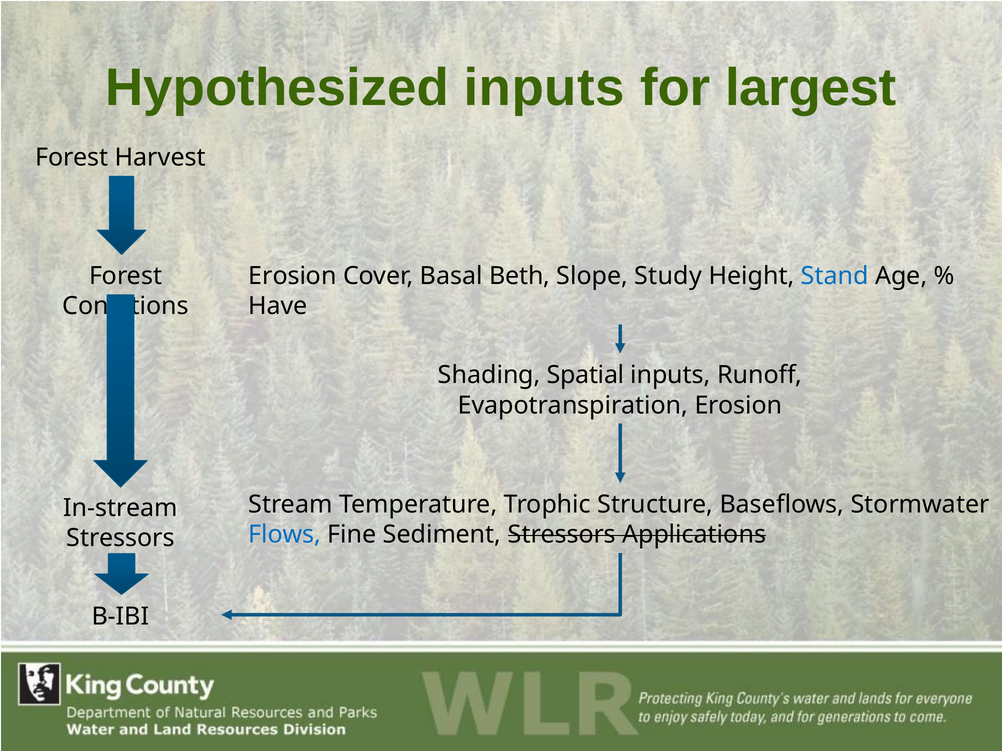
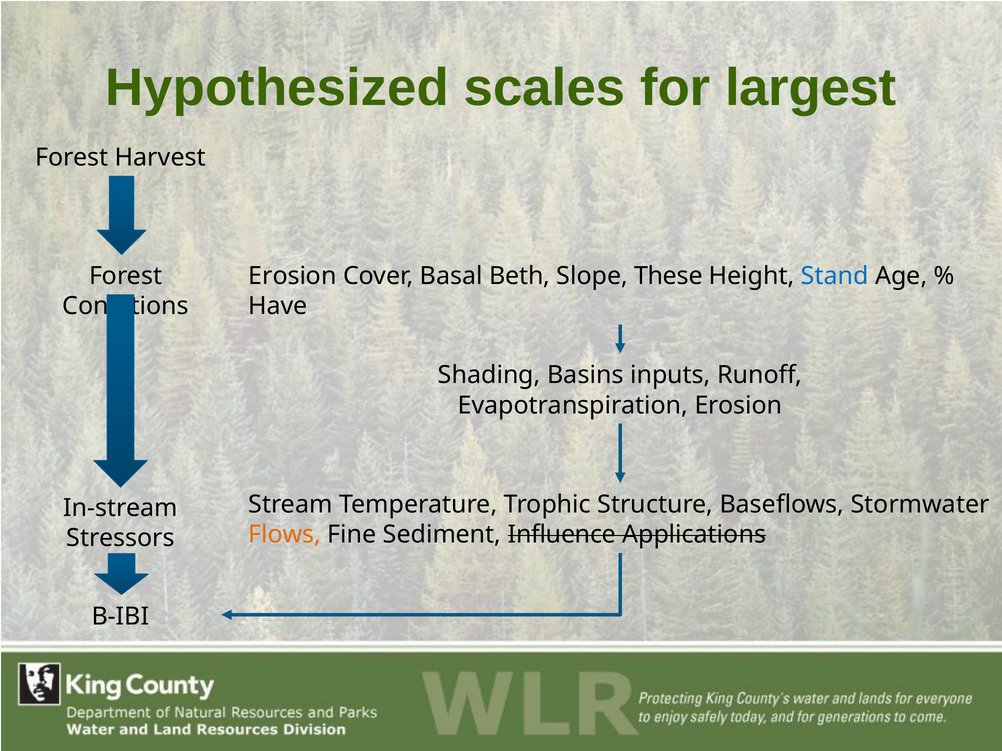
Hypothesized inputs: inputs -> scales (545, 88)
Study: Study -> These (668, 276)
Spatial: Spatial -> Basins (585, 375)
Flows colour: blue -> orange (285, 535)
Sediment Stressors: Stressors -> Influence (562, 535)
